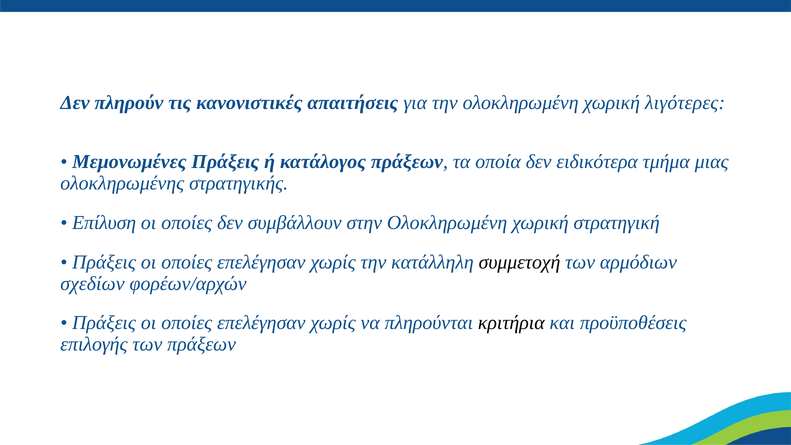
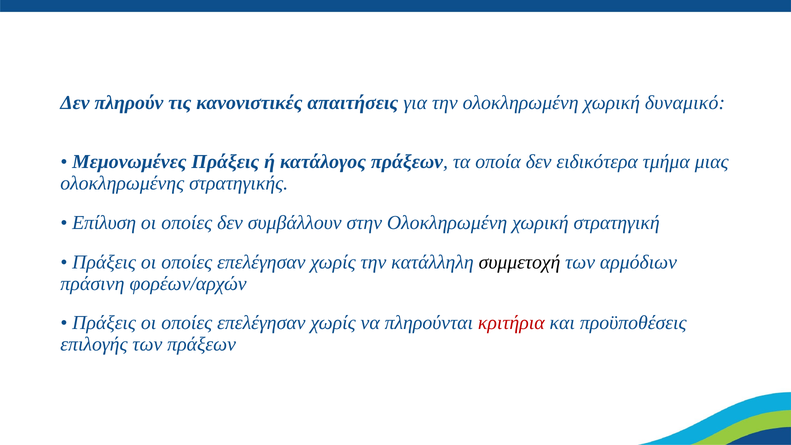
λιγότερες: λιγότερες -> δυναμικό (685, 103)
σχεδίων: σχεδίων -> πράσινη (92, 283)
κριτήρια colour: black -> red (511, 323)
